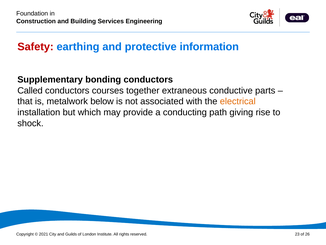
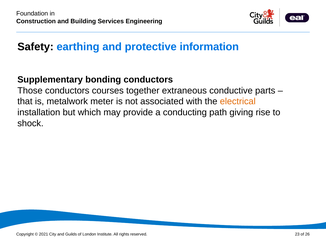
Safety colour: red -> black (35, 47)
Called: Called -> Those (30, 90)
below: below -> meter (102, 101)
